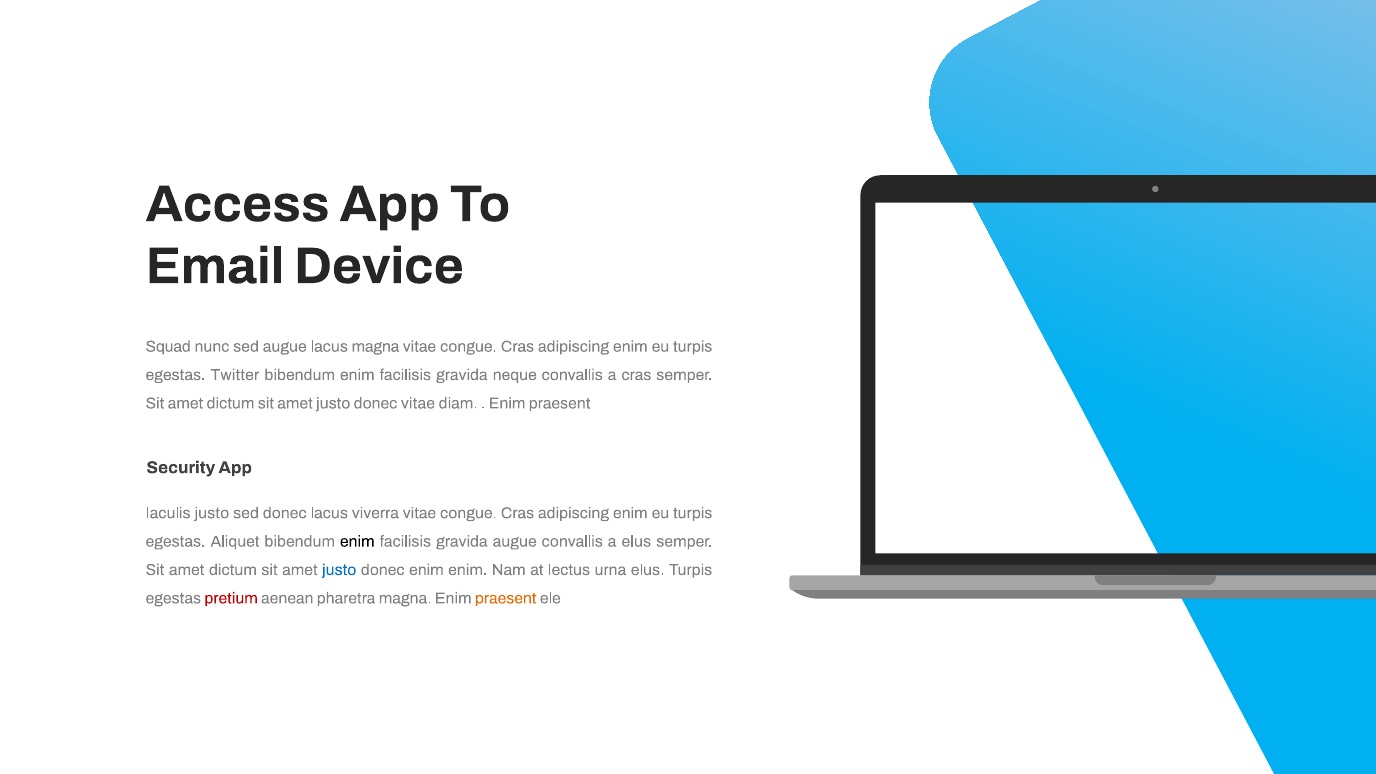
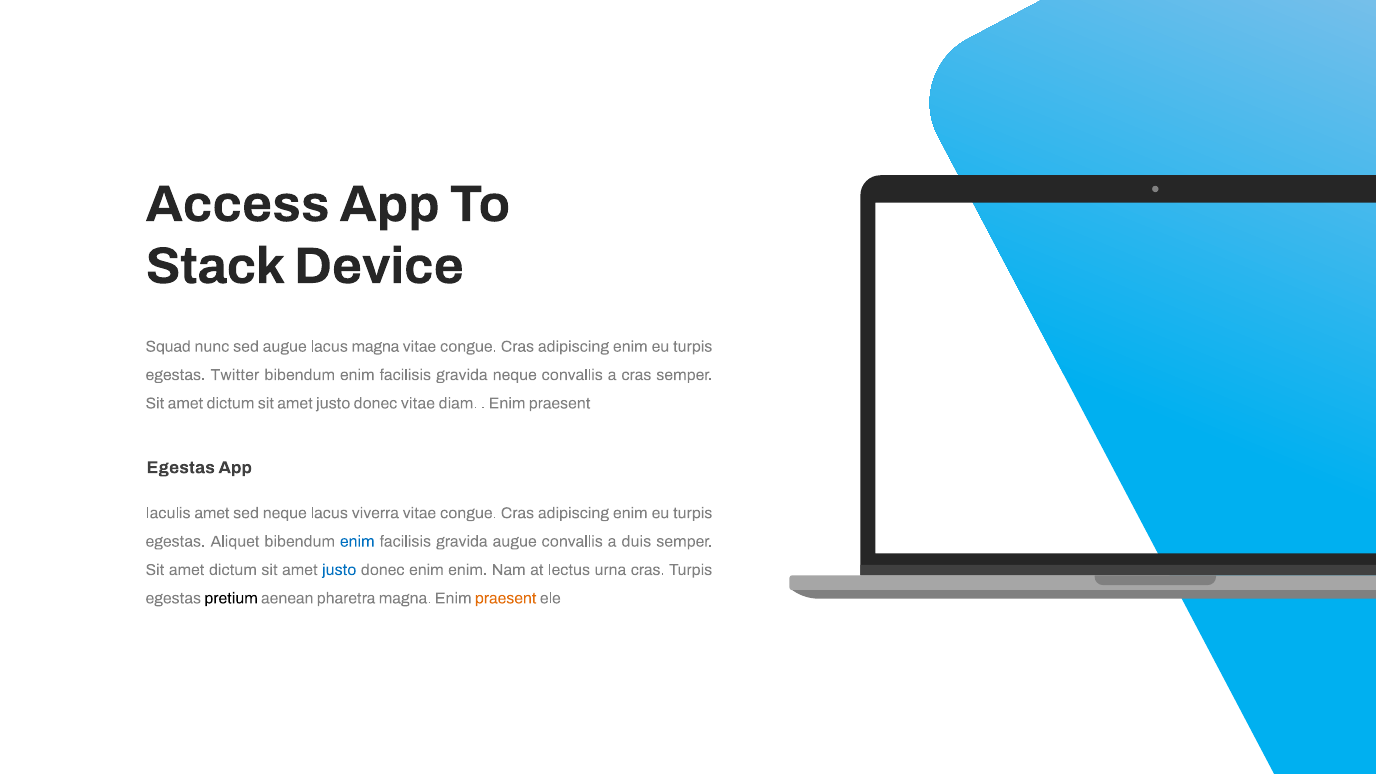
Email: Email -> Stack (215, 266)
Security: Security -> Egestas (181, 467)
Iaculis justo: justo -> amet (212, 513)
sed donec: donec -> neque (285, 513)
enim colour: black -> blue (357, 541)
a elus: elus -> duis (636, 541)
urna elus: elus -> cras (648, 570)
pretium colour: red -> black (231, 598)
